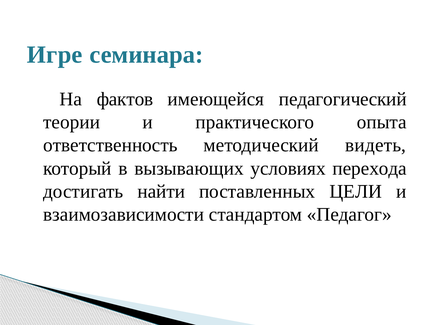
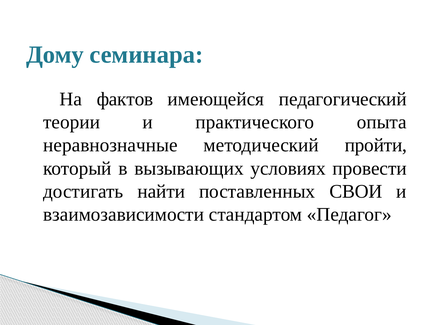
Игре: Игре -> Дому (55, 55)
ответственность: ответственность -> неравнозначные (110, 145)
видеть: видеть -> пройти (376, 145)
перехода: перехода -> провести (370, 168)
ЦЕЛИ: ЦЕЛИ -> СВОИ (356, 191)
